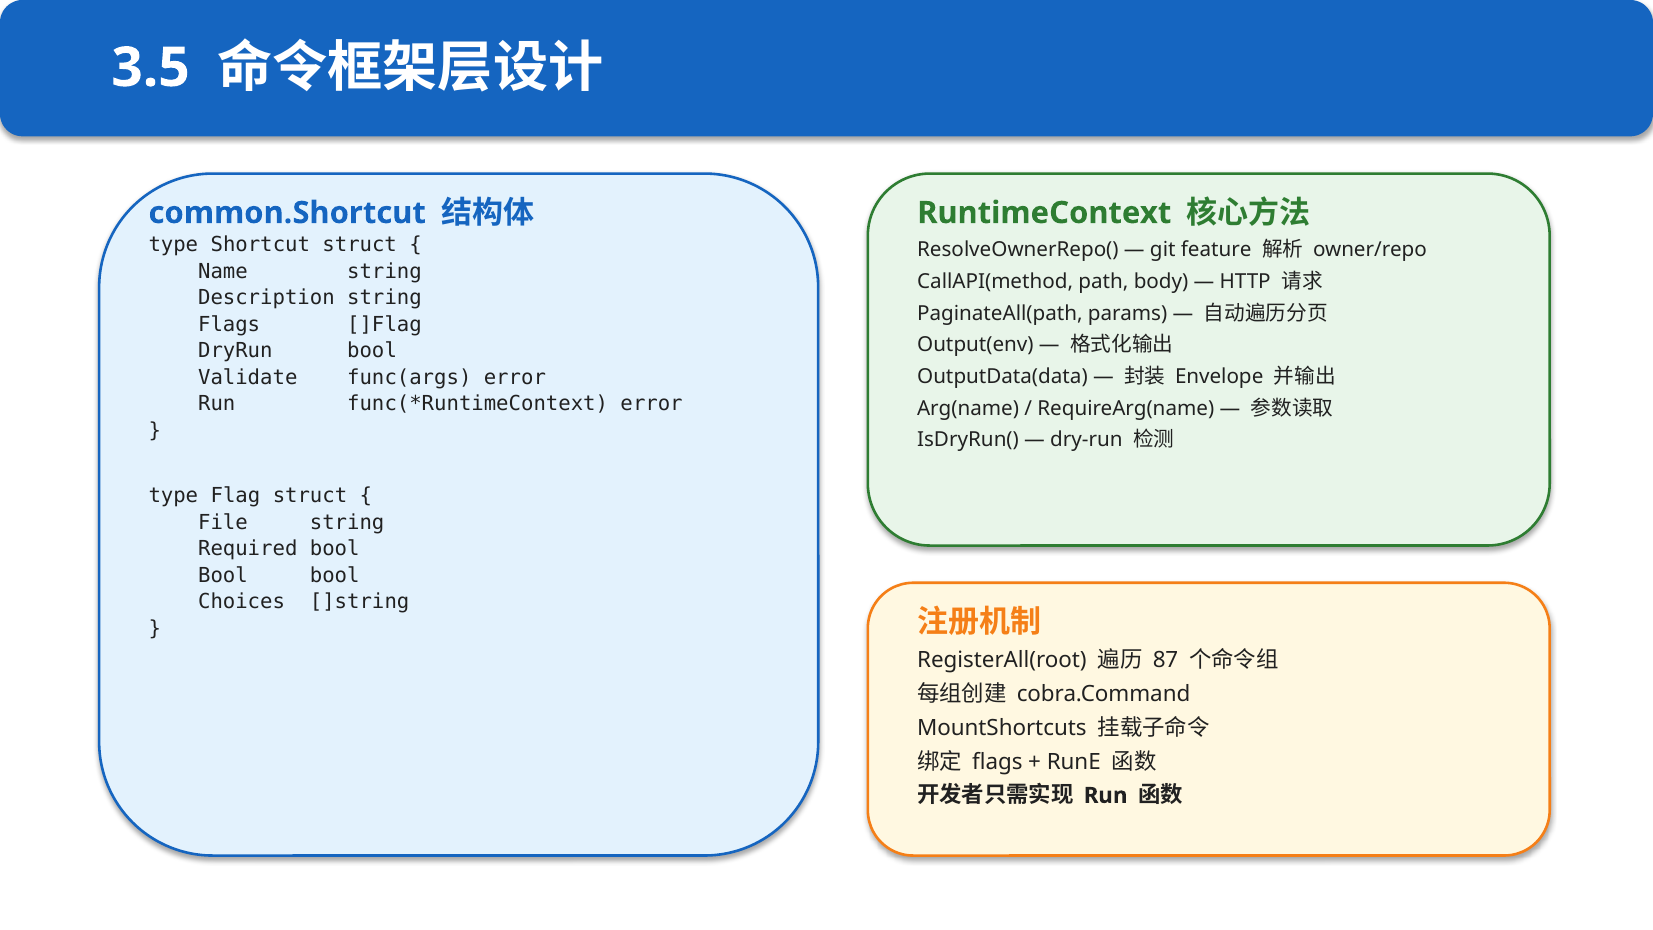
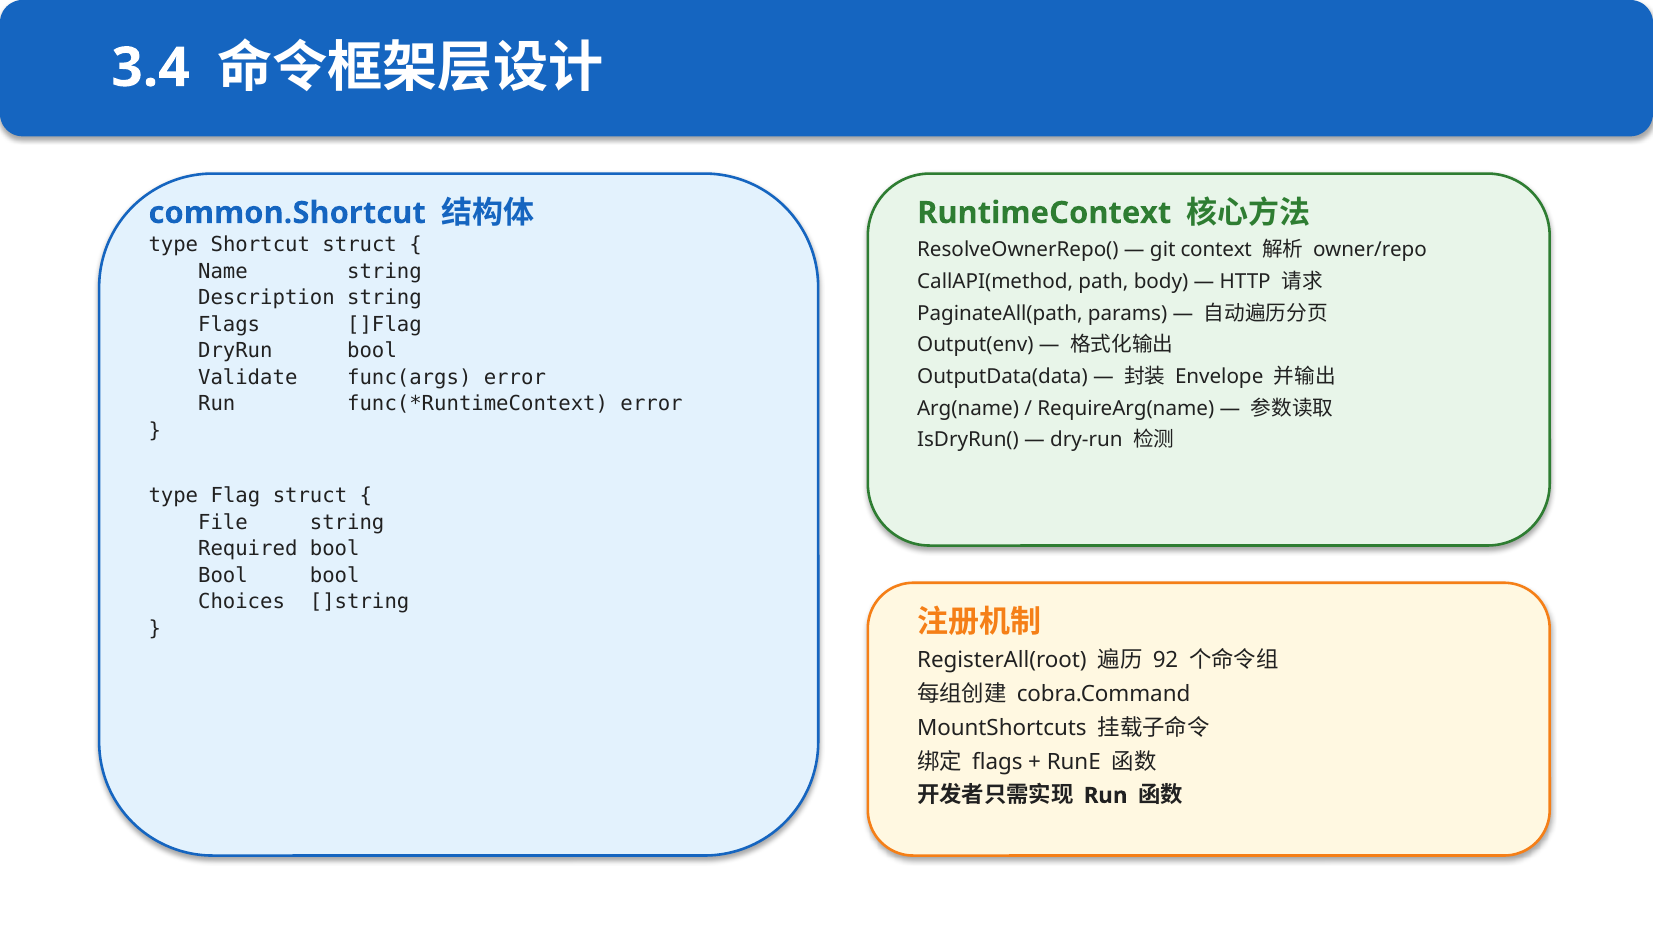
3.5: 3.5 -> 3.4 (151, 68)
feature: feature -> context (1216, 250)
87: 87 -> 92 (1166, 660)
